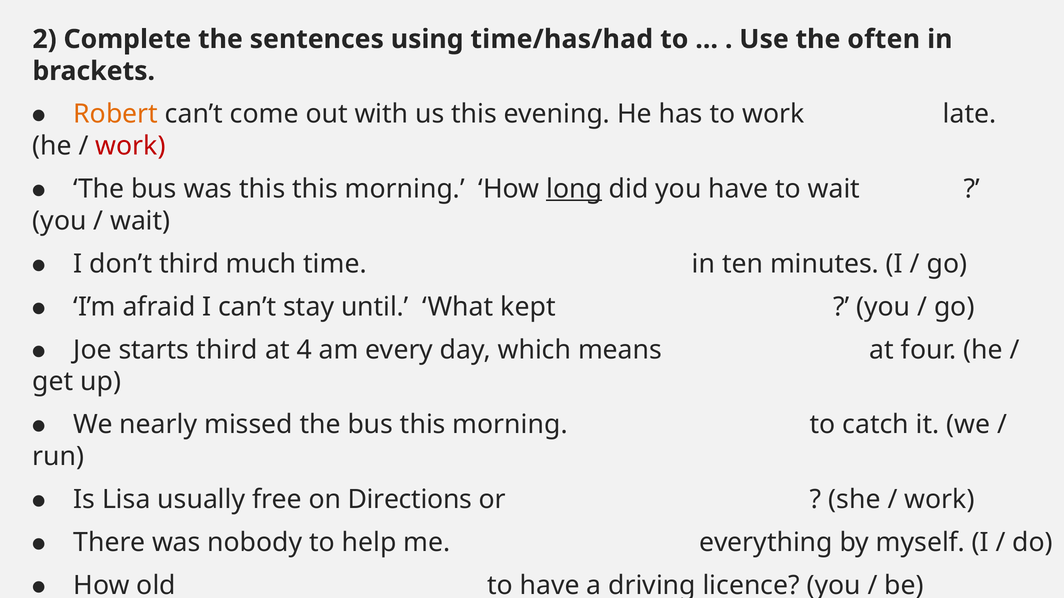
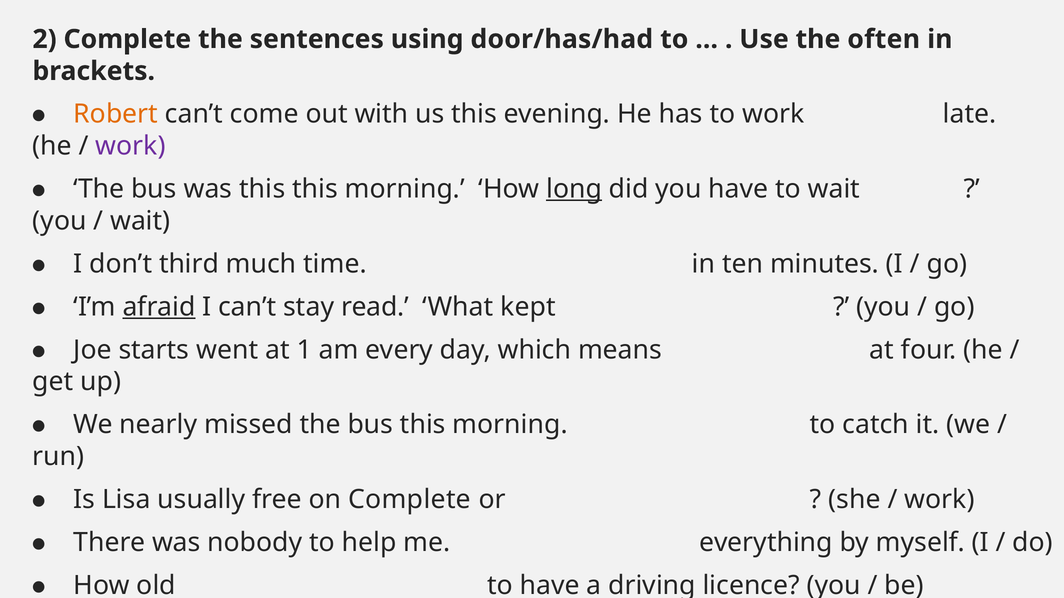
time/has/had: time/has/had -> door/has/had (562, 39)
work colour: red -> purple (131, 146)
afraid underline: none -> present (159, 307)
until: until -> read (375, 307)
starts third: third -> went (227, 350)
4: 4 -> 1 (304, 350)
on Directions: Directions -> Complete (410, 500)
